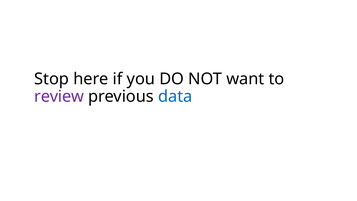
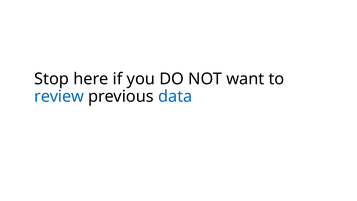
review colour: purple -> blue (59, 96)
